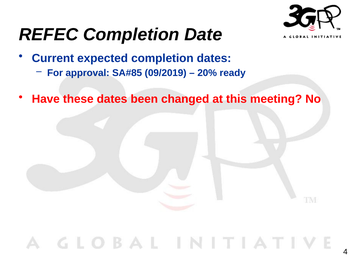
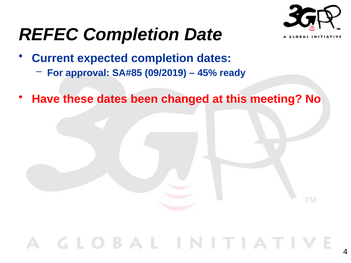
20%: 20% -> 45% (207, 73)
